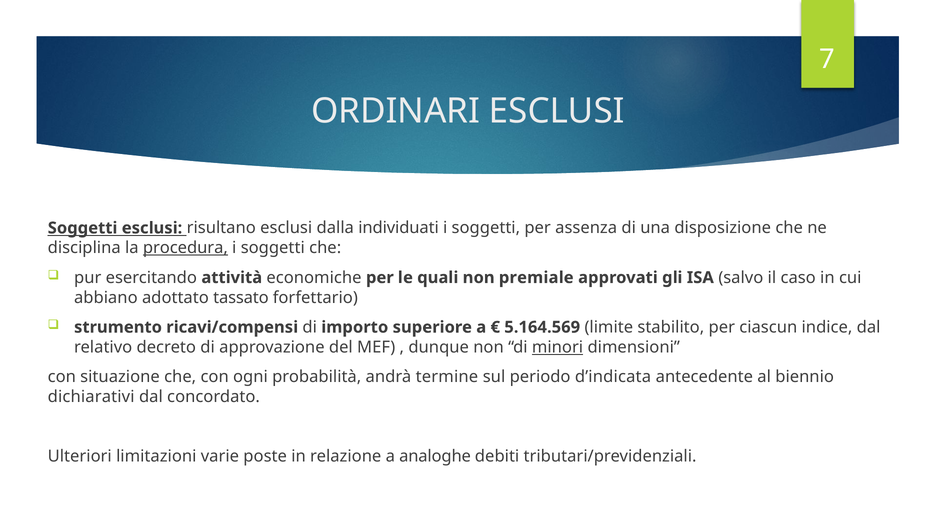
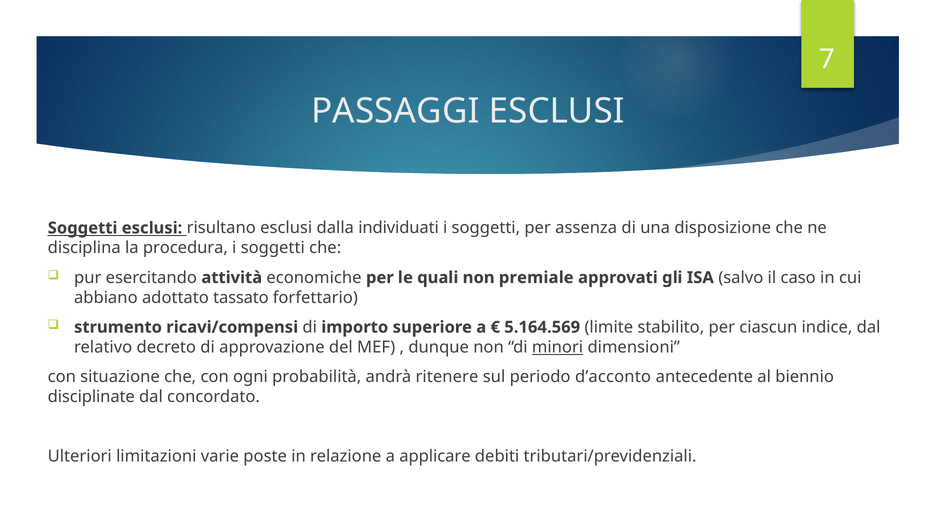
ORDINARI: ORDINARI -> PASSAGGI (395, 111)
procedura underline: present -> none (185, 248)
termine: termine -> ritenere (447, 376)
d’indicata: d’indicata -> d’acconto (613, 376)
dichiarativi: dichiarativi -> disciplinate (91, 396)
analoghe: analoghe -> applicare (435, 456)
